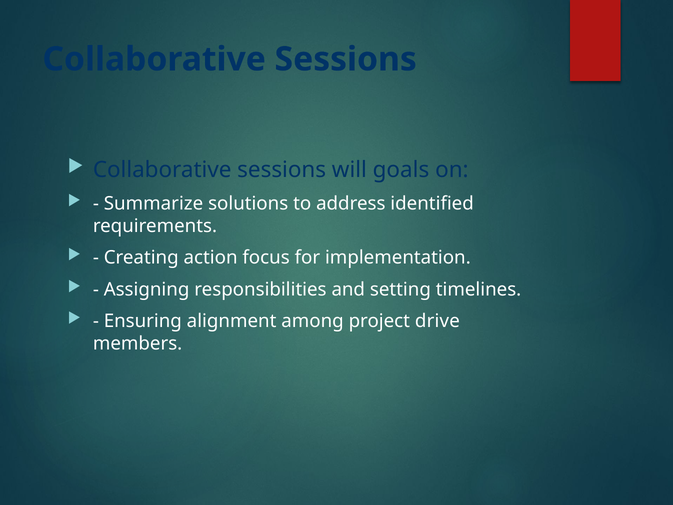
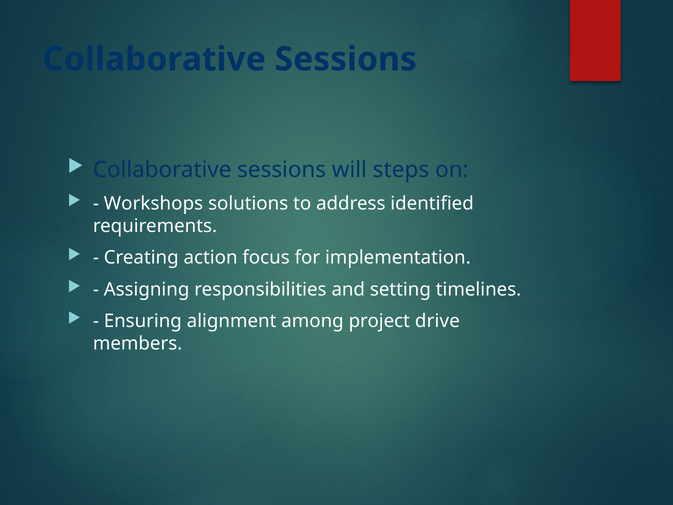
goals: goals -> steps (401, 170)
Summarize: Summarize -> Workshops (153, 203)
